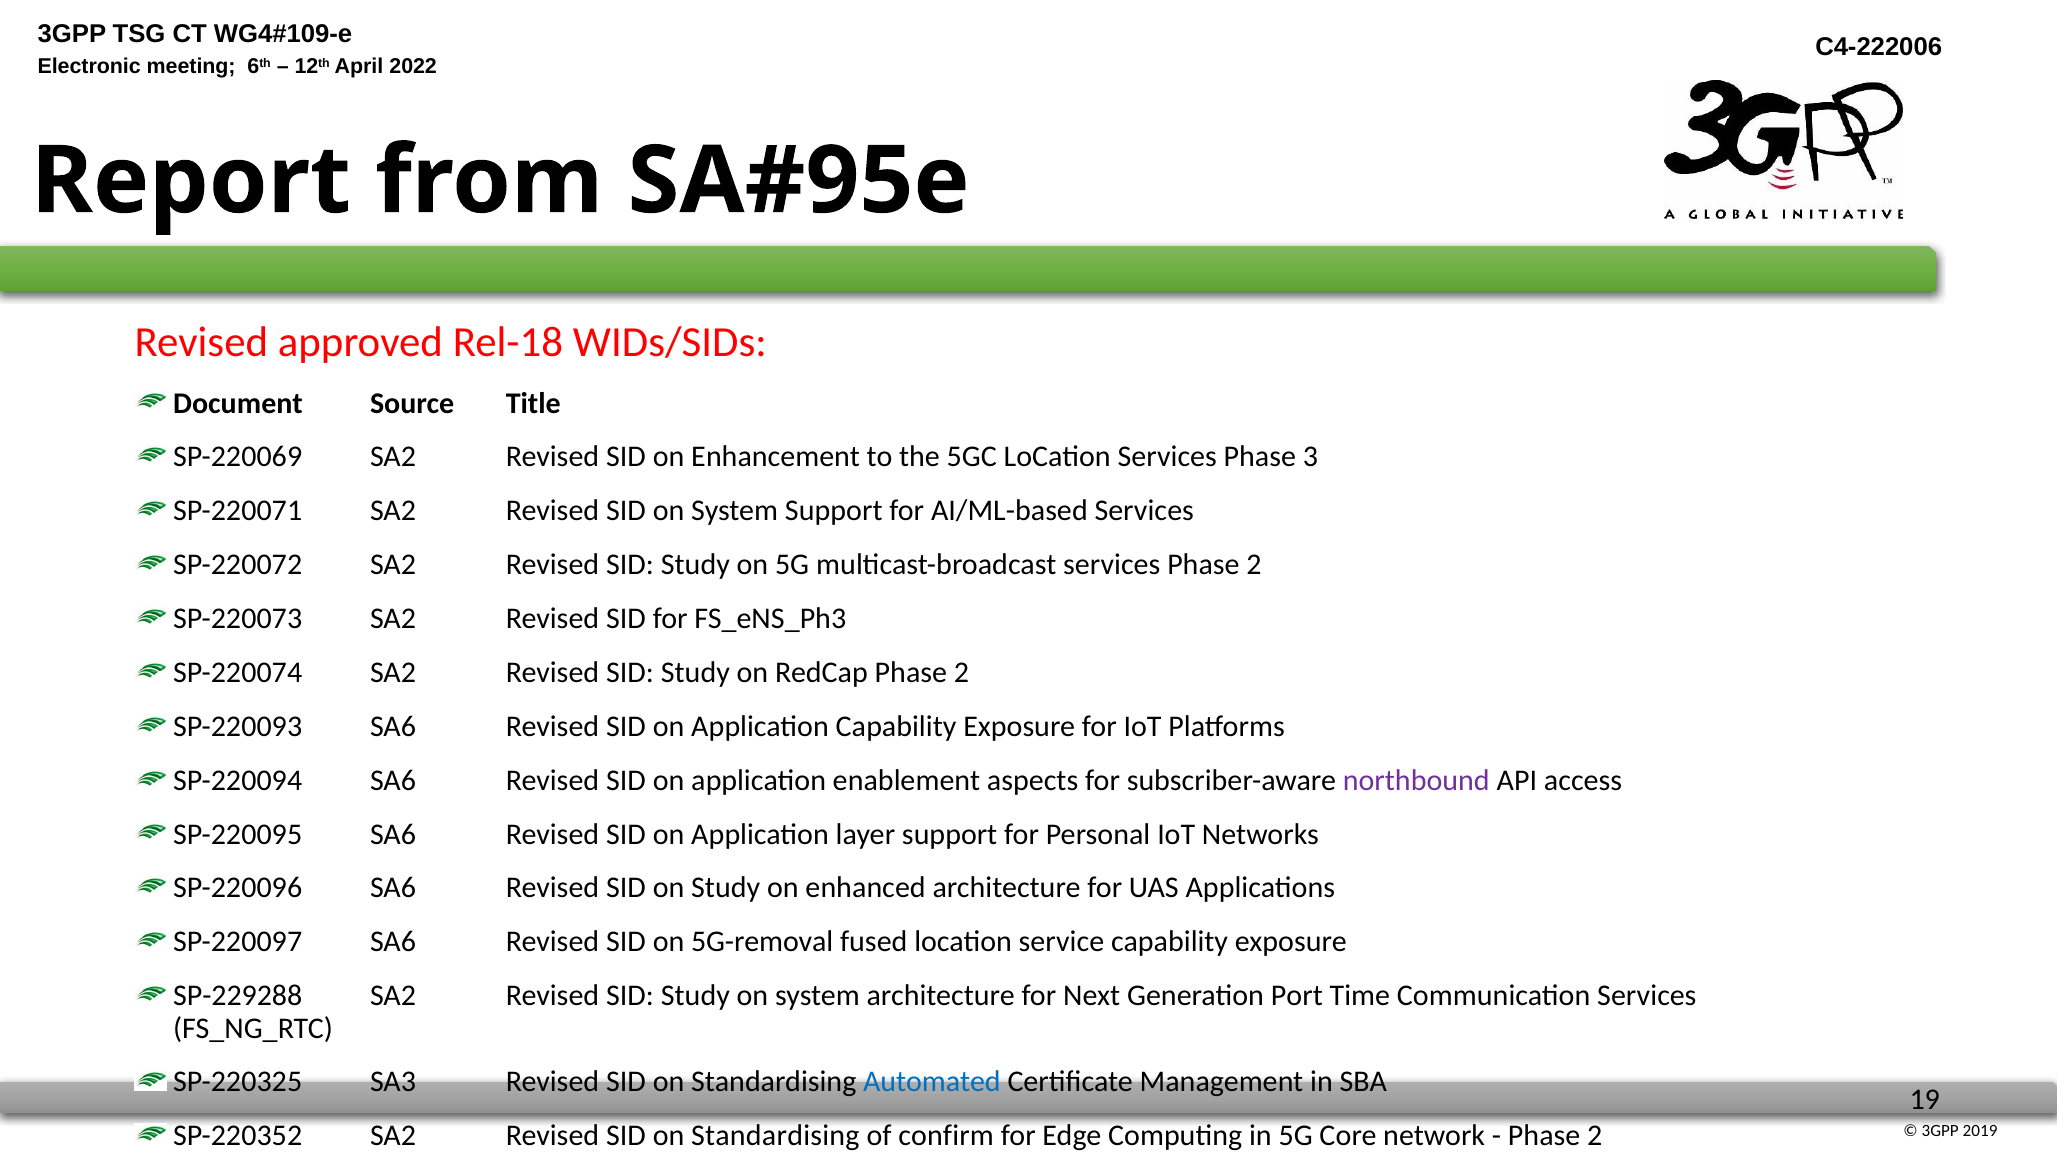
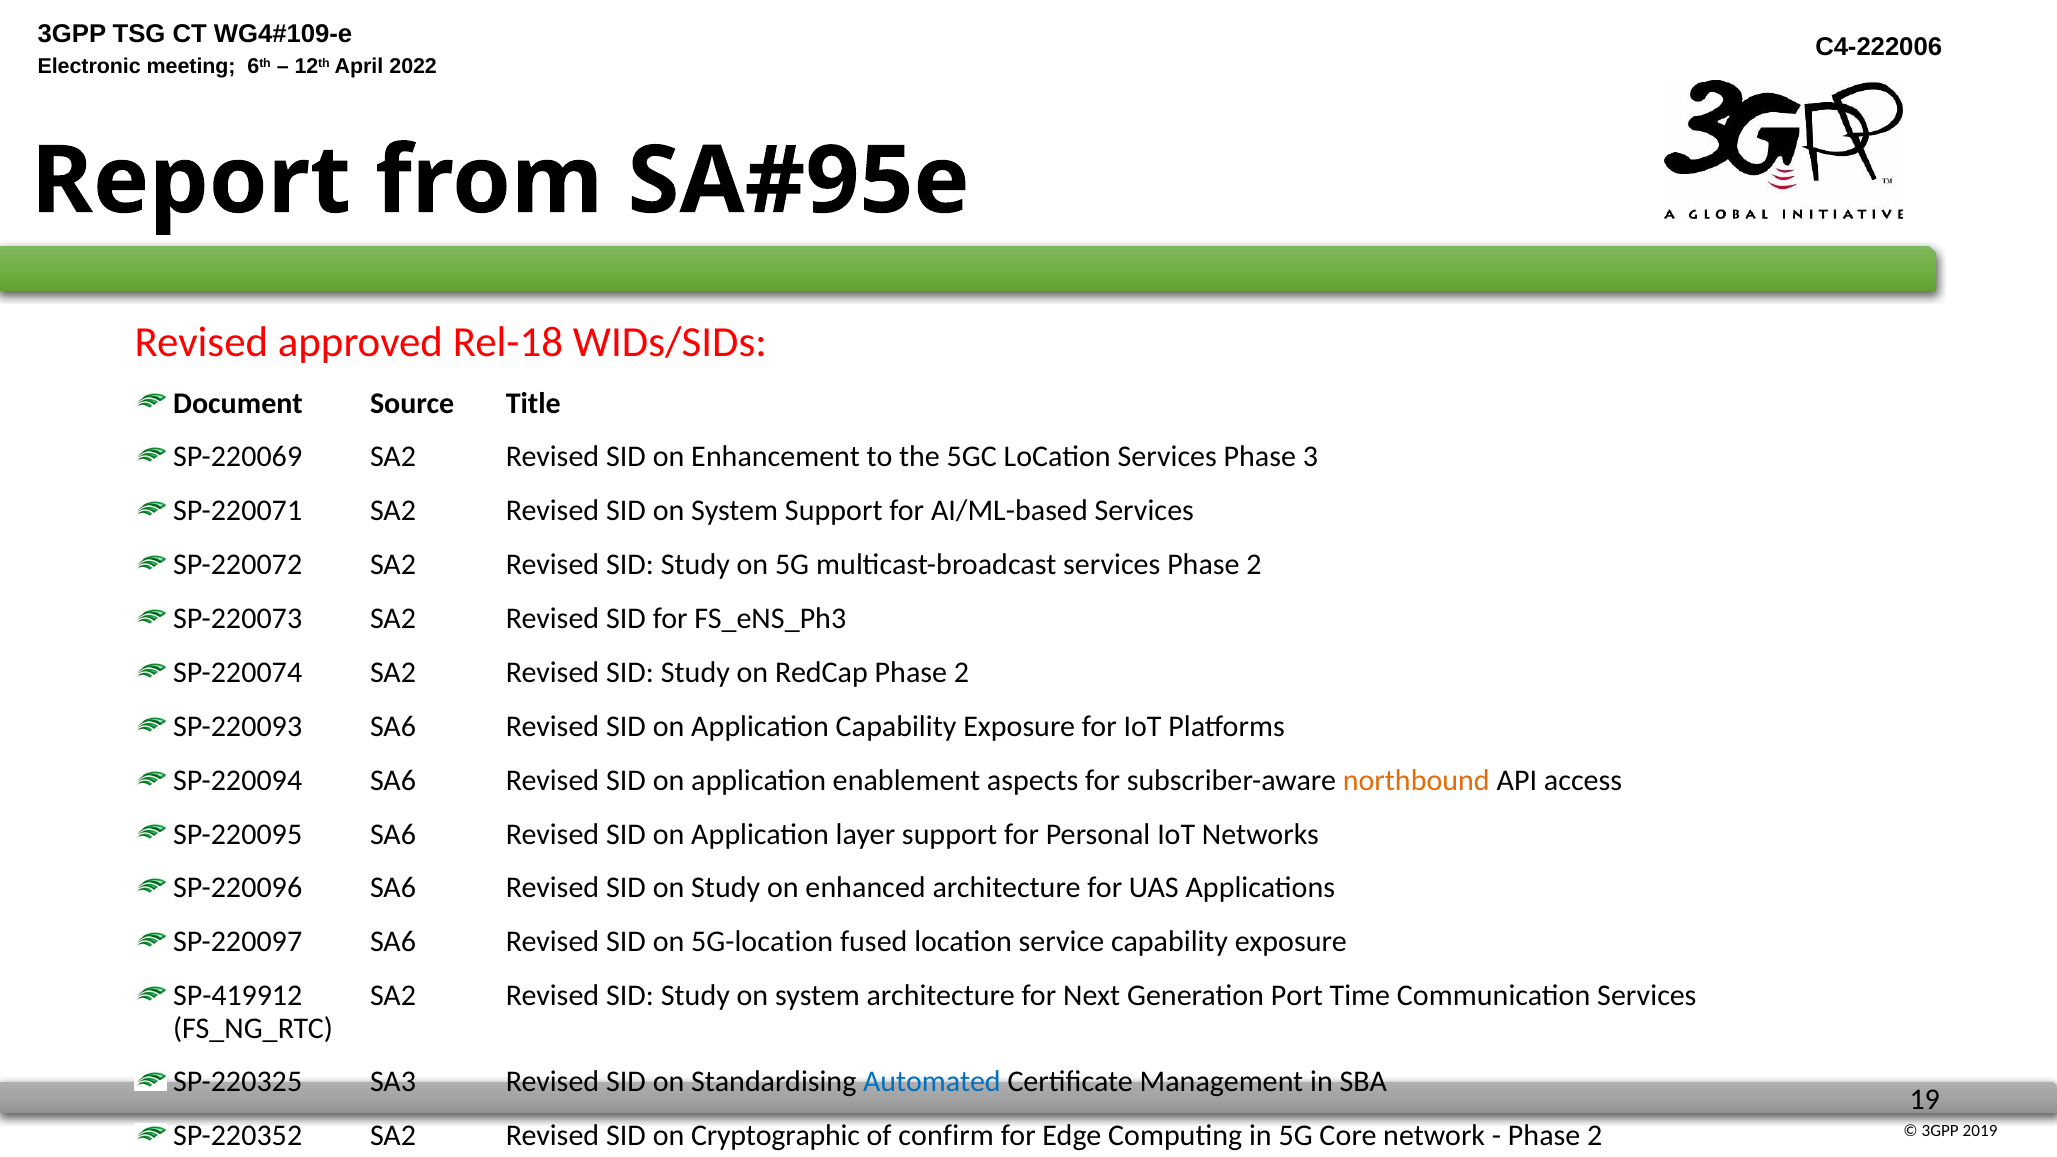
northbound colour: purple -> orange (1416, 780)
5G-removal: 5G-removal -> 5G-location (762, 942)
SP-229288: SP-229288 -> SP-419912 (238, 996)
Standardising: Standardising -> Cryptographic (776, 1136)
